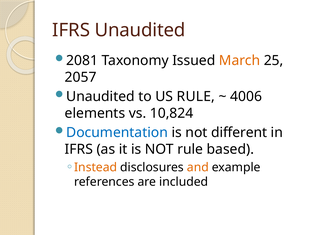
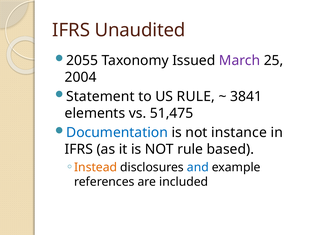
2081: 2081 -> 2055 (82, 60)
March colour: orange -> purple (240, 60)
2057: 2057 -> 2004 (81, 77)
Unaudited: Unaudited -> Statement (100, 96)
4006: 4006 -> 3841 (246, 96)
10,824: 10,824 -> 51,475 (172, 113)
different: different -> instance (239, 133)
and colour: orange -> blue (198, 167)
